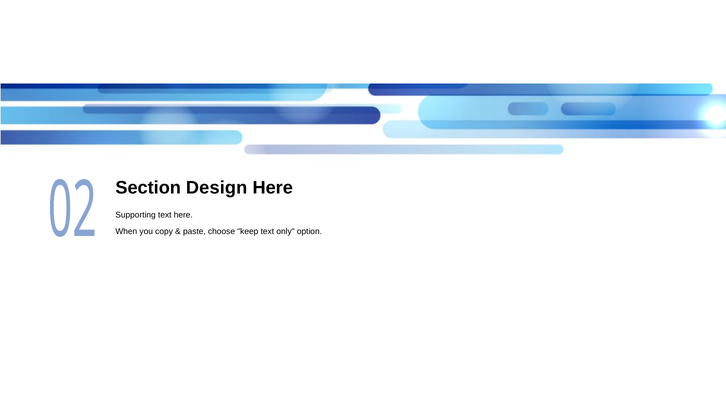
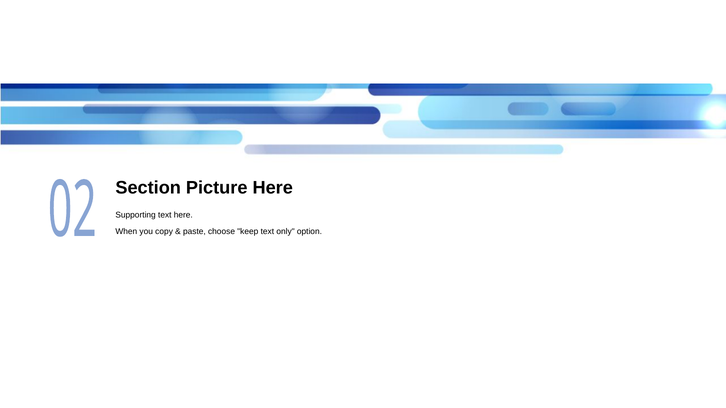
Design: Design -> Picture (217, 188)
